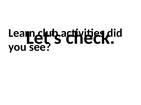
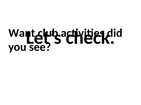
Learn: Learn -> Want (22, 33)
